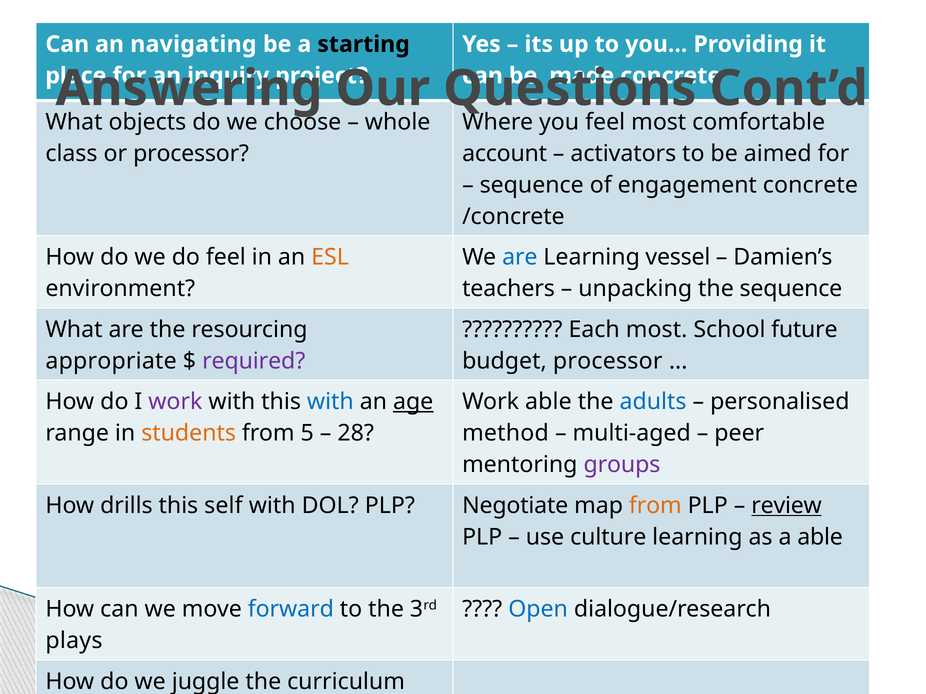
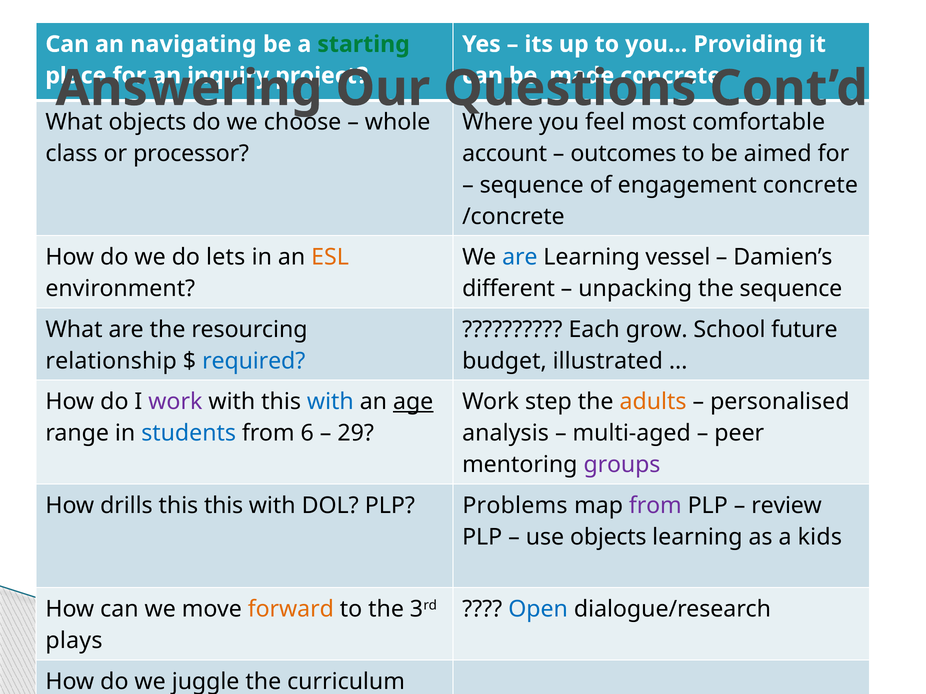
starting colour: black -> green (364, 44)
activators: activators -> outcomes (623, 154)
do feel: feel -> lets (226, 258)
teachers: teachers -> different (509, 289)
Each most: most -> grow (657, 330)
appropriate: appropriate -> relationship (111, 361)
required colour: purple -> blue (254, 361)
budget processor: processor -> illustrated (608, 361)
Work able: able -> step (548, 402)
adults colour: blue -> orange (653, 402)
students colour: orange -> blue (189, 434)
5: 5 -> 6 (307, 434)
28: 28 -> 29 (356, 434)
method: method -> analysis (506, 434)
this self: self -> this (224, 506)
Negotiate: Negotiate -> Problems (515, 506)
from colour: orange -> purple (655, 506)
review underline: present -> none (787, 506)
use culture: culture -> objects (608, 537)
a able: able -> kids (820, 537)
forward colour: blue -> orange (291, 610)
